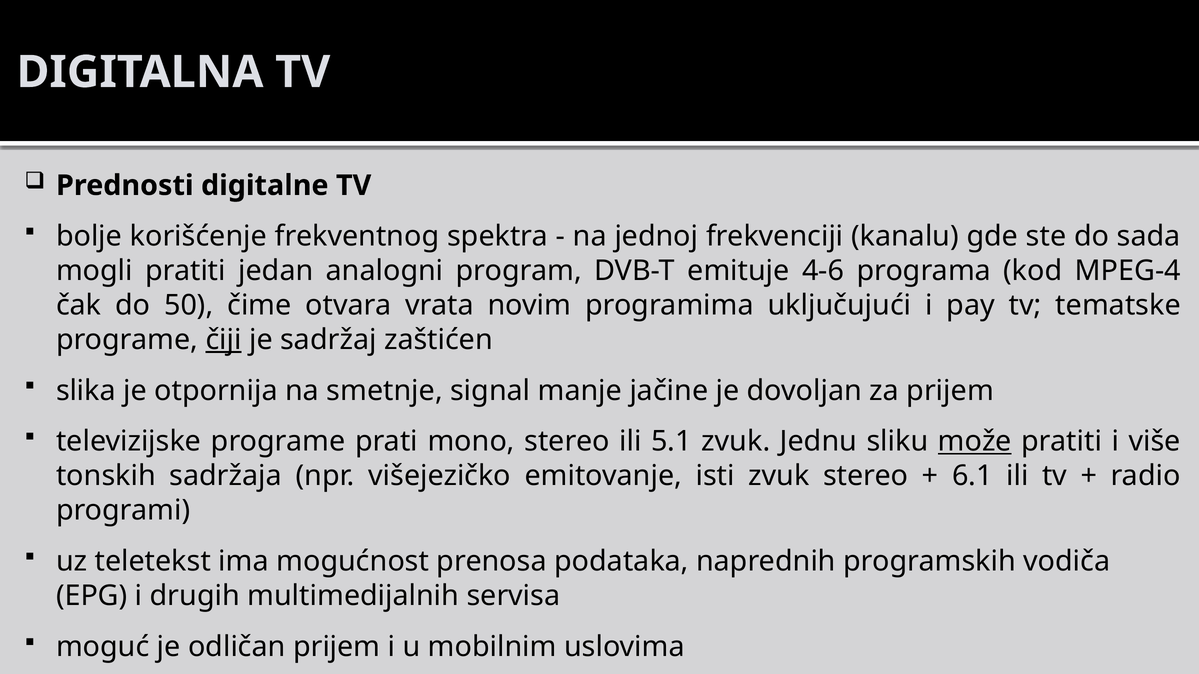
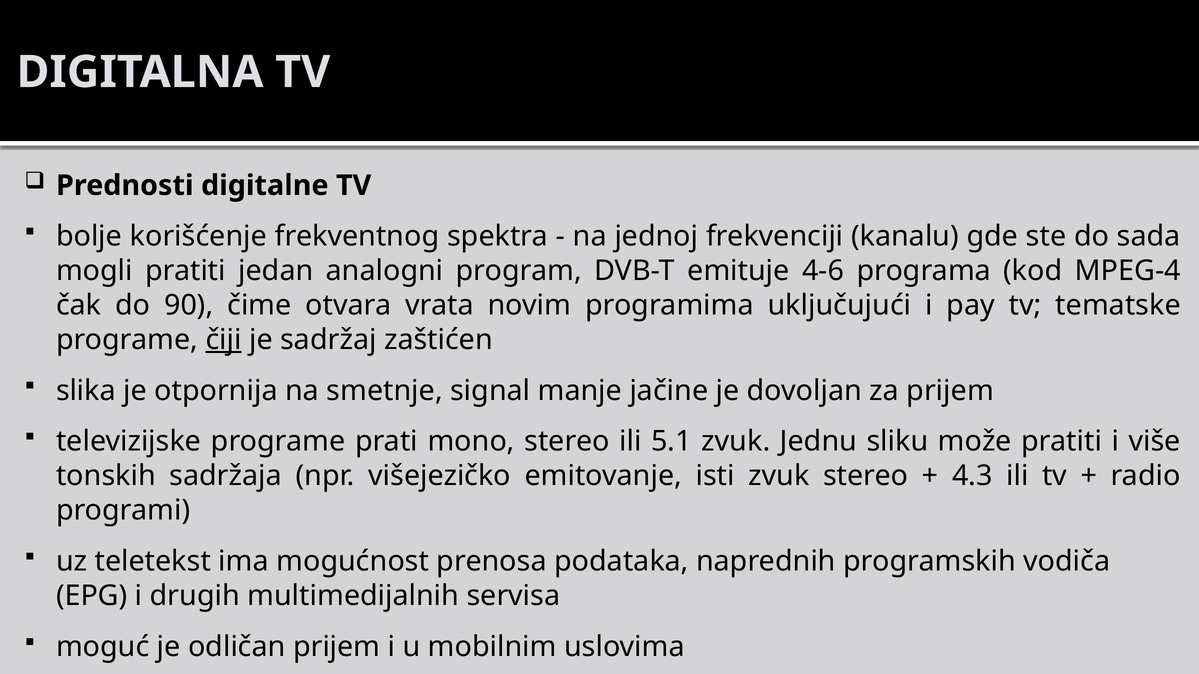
50: 50 -> 90 (189, 305)
može underline: present -> none (975, 442)
6.1: 6.1 -> 4.3 (972, 476)
